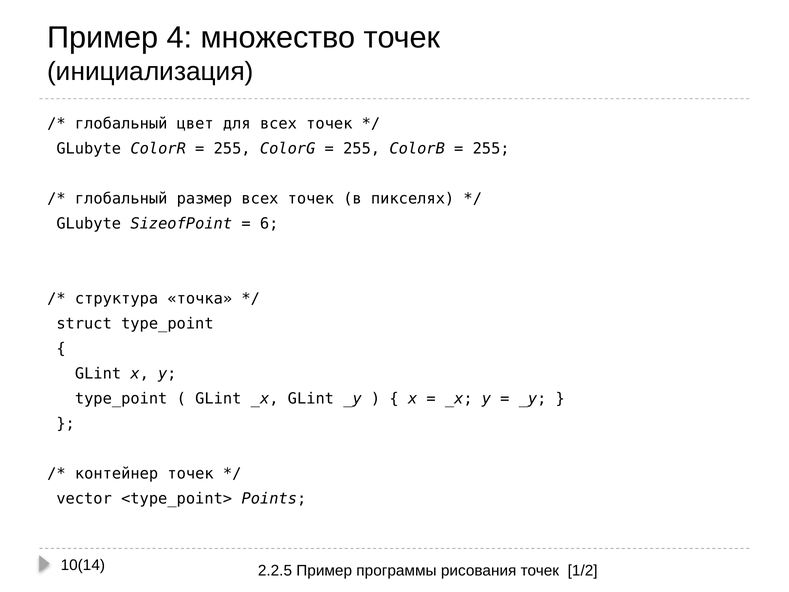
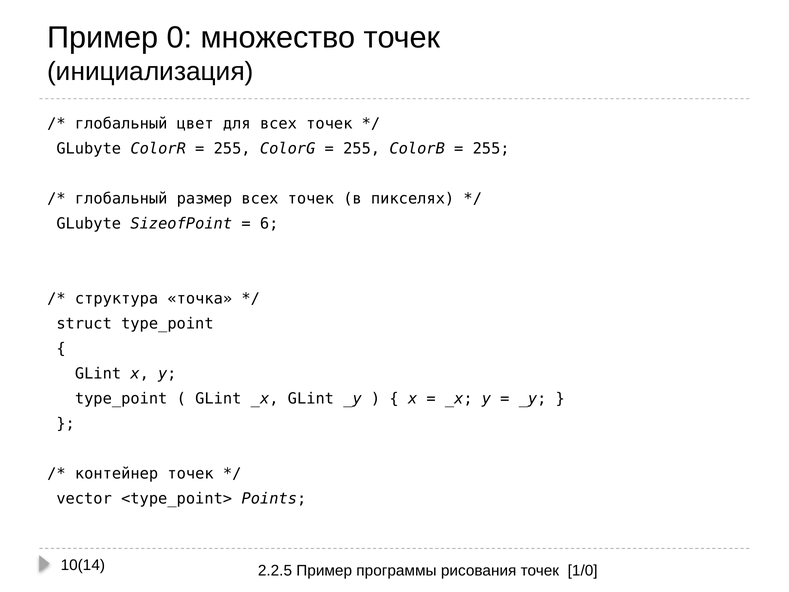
4: 4 -> 0 (180, 38)
1/2: 1/2 -> 1/0 (583, 571)
